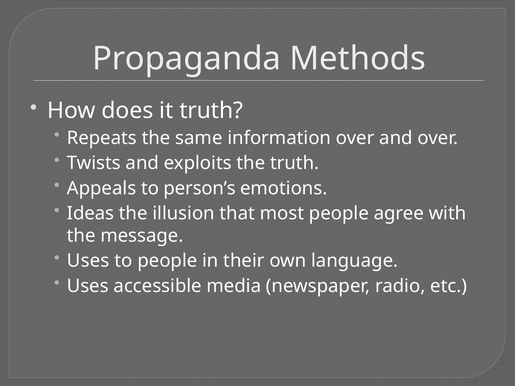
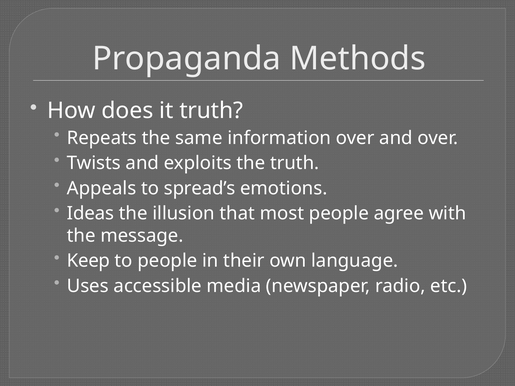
person’s: person’s -> spread’s (200, 188)
Uses: Uses -> Keep (88, 261)
